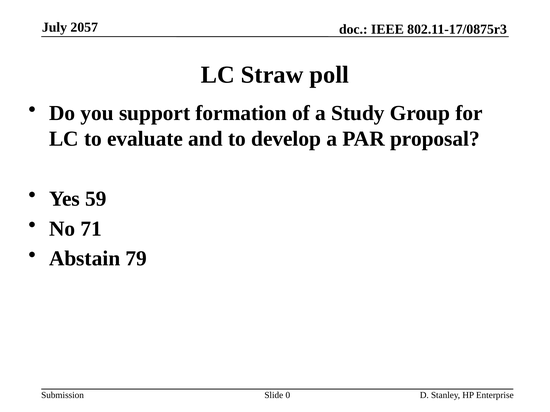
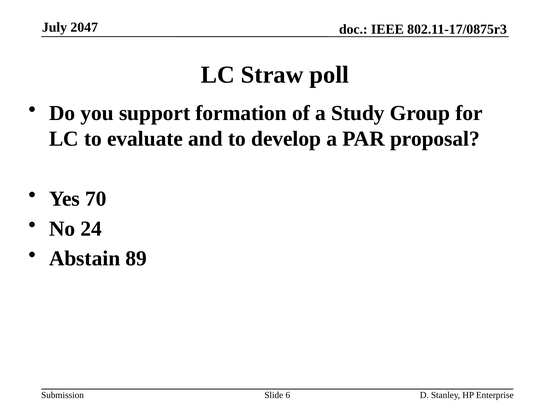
2057: 2057 -> 2047 (84, 27)
59: 59 -> 70 (96, 199)
71: 71 -> 24 (91, 229)
79: 79 -> 89 (136, 259)
0: 0 -> 6 (288, 396)
